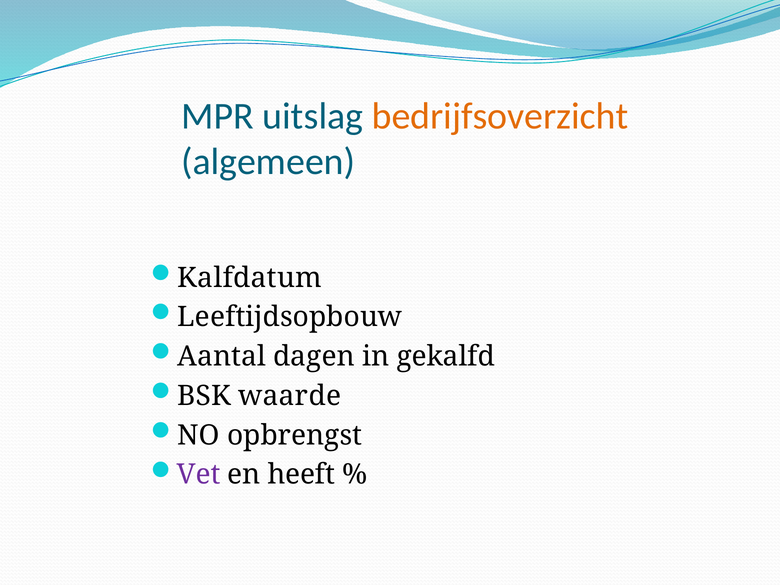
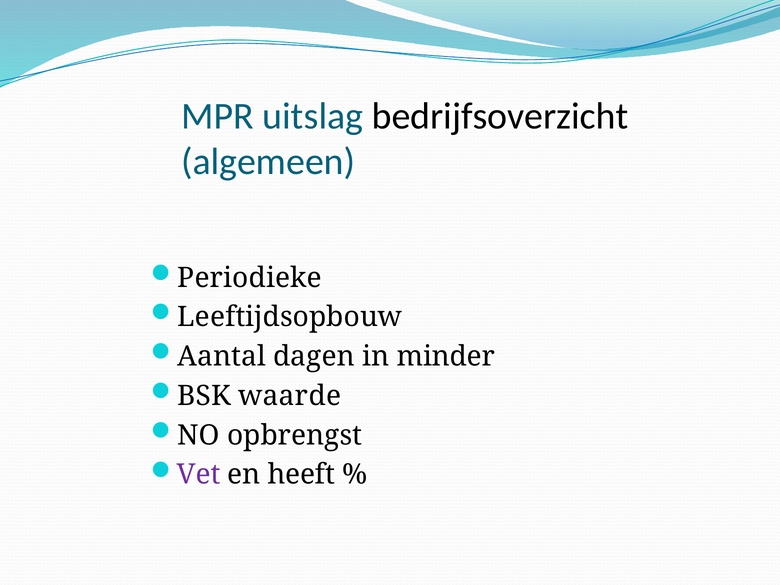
bedrijfsoverzicht colour: orange -> black (500, 116)
Kalfdatum: Kalfdatum -> Periodieke (250, 278)
gekalfd: gekalfd -> minder (446, 357)
